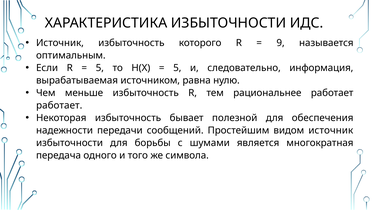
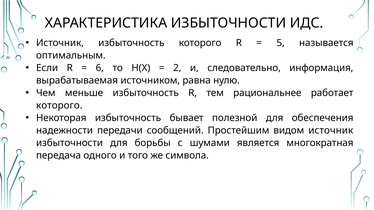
9: 9 -> 5 (281, 43)
5: 5 -> 6 (100, 68)
5: 5 -> 2 (177, 68)
работает: работает -> которого (59, 106)
